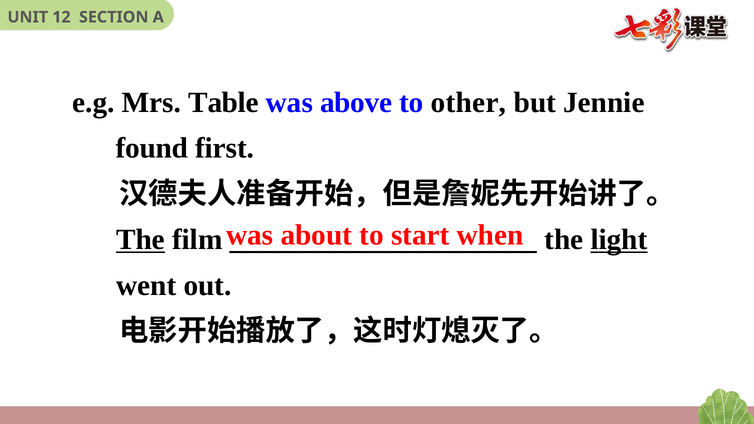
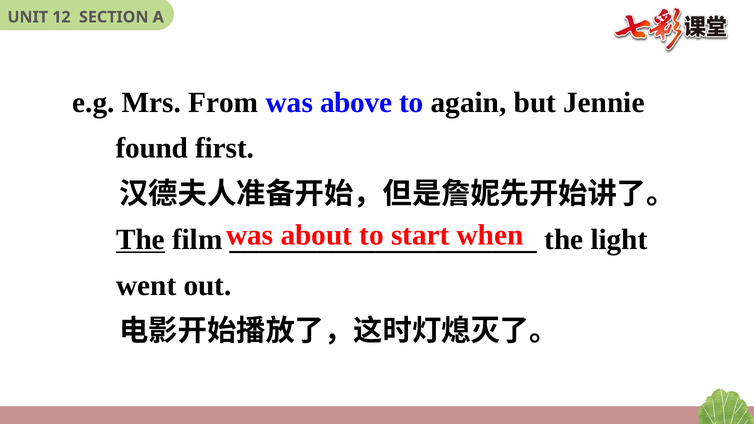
Table: Table -> From (223, 103)
other: other -> again (469, 103)
light underline: present -> none (619, 240)
